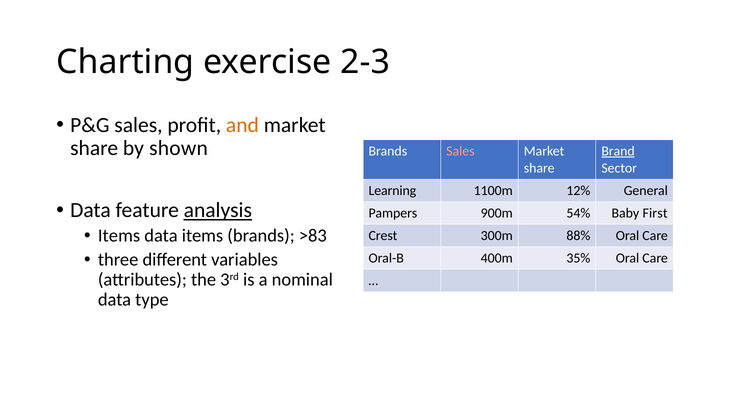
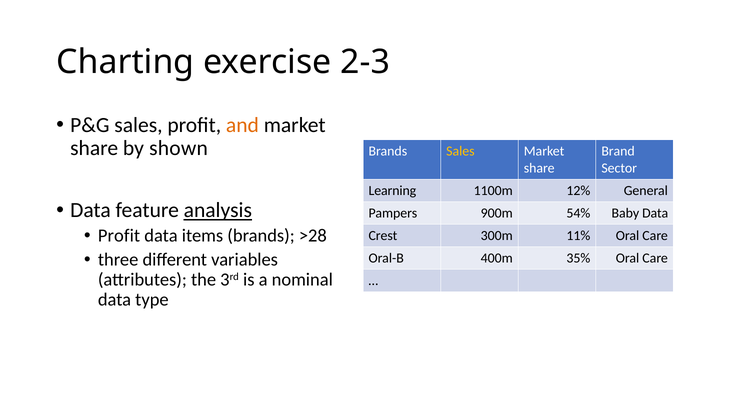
Sales colour: pink -> yellow (460, 151)
Brand underline: present -> none (618, 151)
Baby First: First -> Data (655, 213)
Items: Items -> Profit (119, 236)
>83: >83 -> >28 (313, 236)
88%: 88% -> 11% (578, 235)
